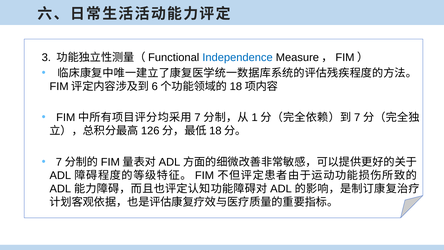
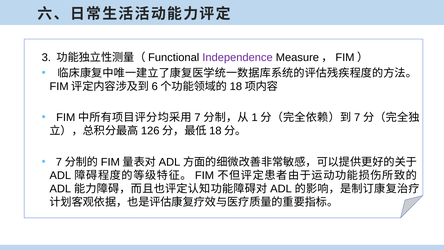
Independence colour: blue -> purple (238, 58)
